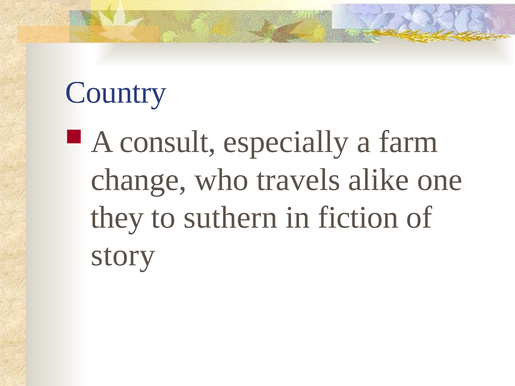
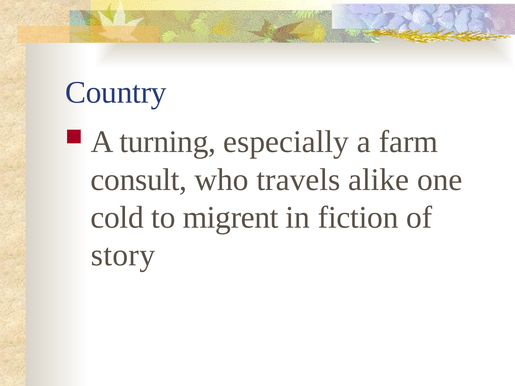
consult: consult -> turning (168, 142)
change: change -> consult (139, 180)
they: they -> cold (117, 217)
suthern: suthern -> migrent (231, 217)
